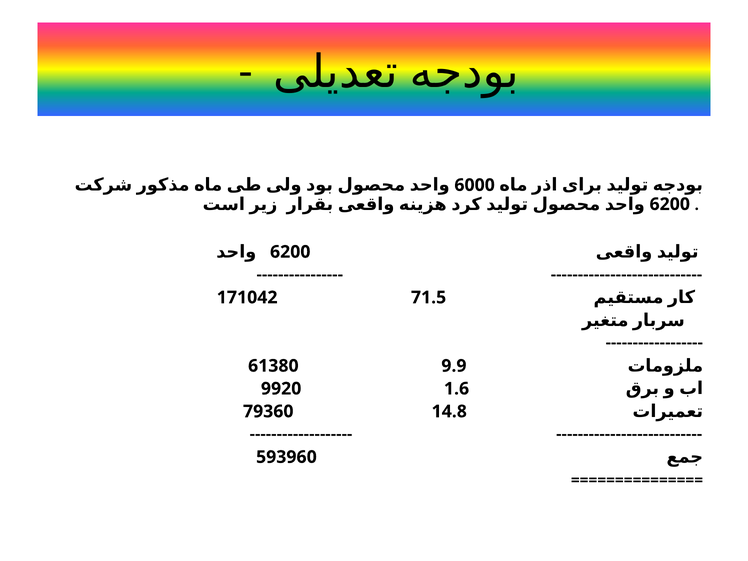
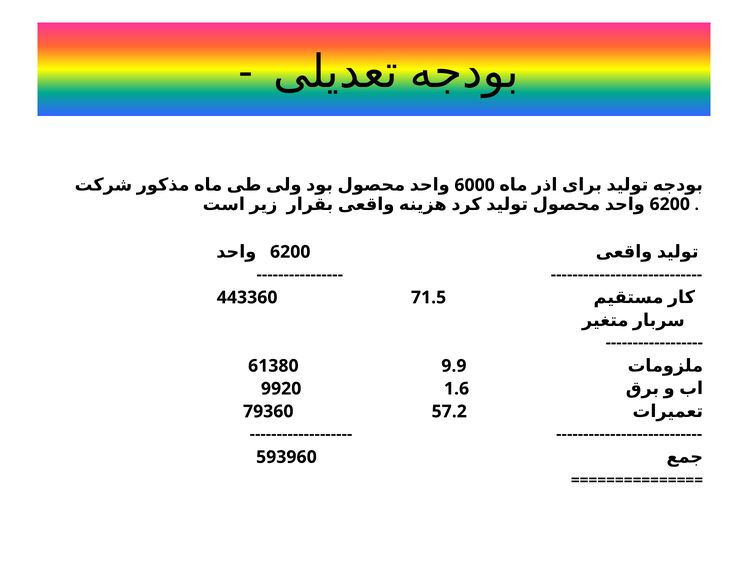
171042: 171042 -> 443360 (247, 297)
14.8: 14.8 -> 57.2 (449, 411)
